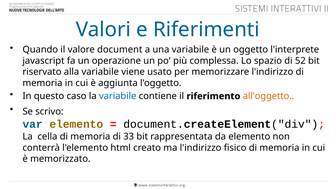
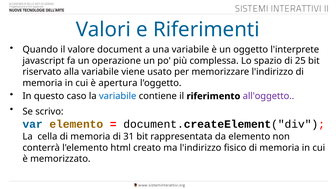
52: 52 -> 25 (300, 61)
aggiunta: aggiunta -> apertura (118, 83)
all'oggetto colour: orange -> purple (268, 96)
33: 33 -> 31 (129, 136)
